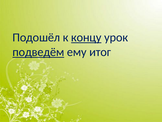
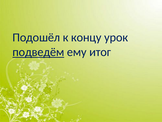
концу underline: present -> none (86, 37)
